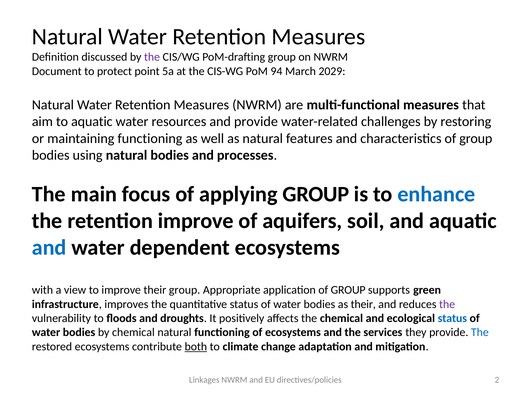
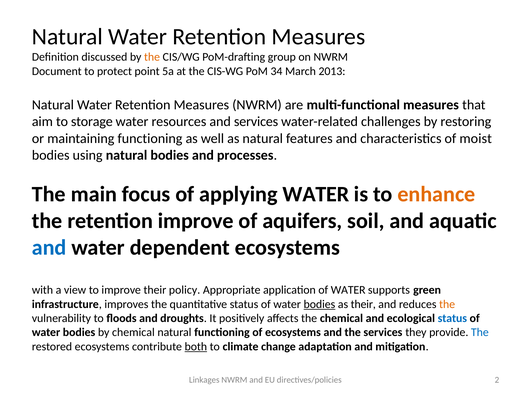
the colour: purple -> orange (152, 57)
94: 94 -> 34 (276, 71)
2029: 2029 -> 2013 (332, 71)
to aquatic: aquatic -> storage (92, 122)
and provide: provide -> services (256, 122)
characteristics of group: group -> moist (476, 139)
applying GROUP: GROUP -> WATER (316, 194)
enhance colour: blue -> orange (436, 194)
their group: group -> policy (185, 290)
application of GROUP: GROUP -> WATER (348, 290)
bodies underline: none -> present (319, 304)
the colour: purple -> orange (447, 304)
